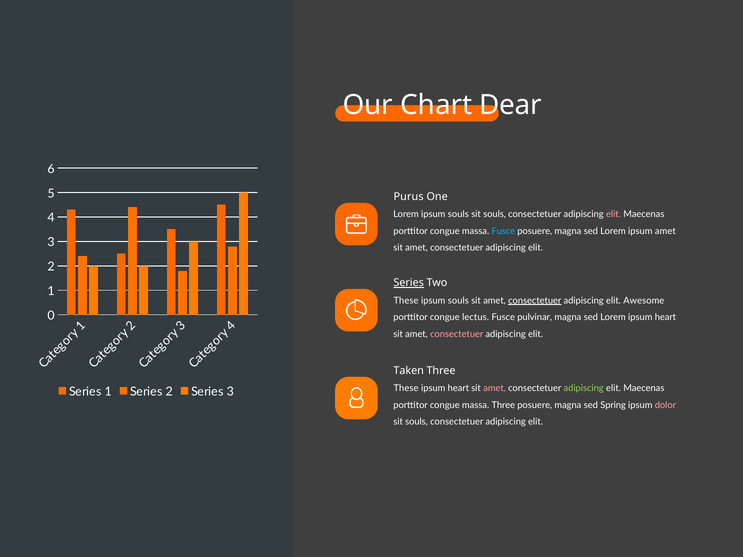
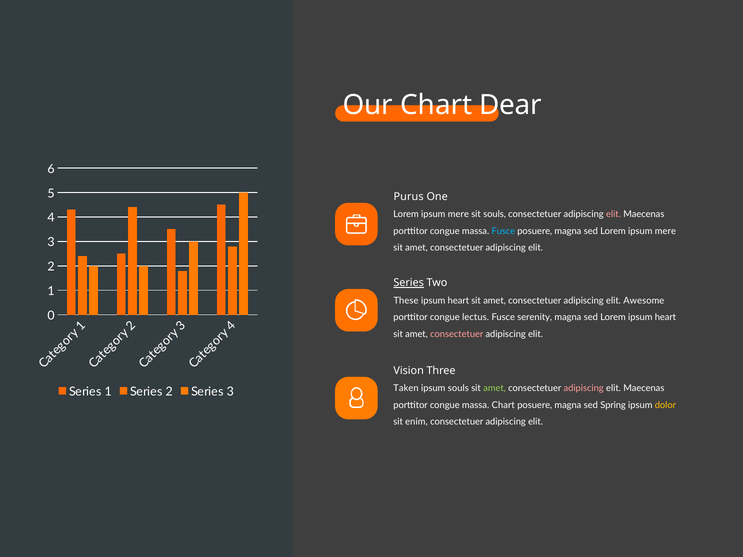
souls: souls -> mere (458, 214)
sed Lorem ipsum amet: amet -> mere (665, 231)
souls: souls -> heart (458, 301)
consectetuer underline: present -> none (535, 301)
pulvinar: pulvinar -> serenity (535, 317)
Taken: Taken -> Vision (409, 371)
These: These -> Taken (406, 389)
heart: heart -> souls (458, 389)
amet colour: pink -> light green (495, 389)
adipiscing colour: light green -> pink (584, 389)
massa Three: Three -> Chart (503, 405)
dolor colour: pink -> yellow (665, 405)
souls: souls -> enim (416, 422)
